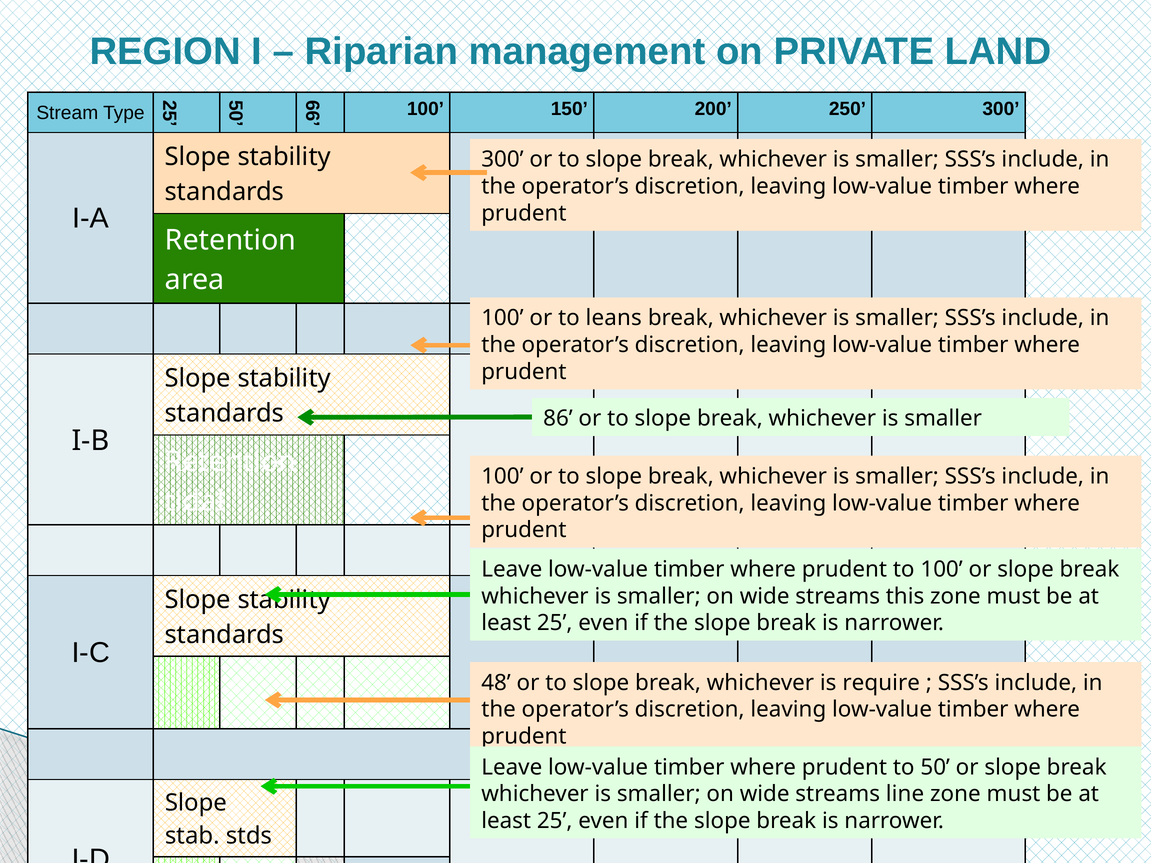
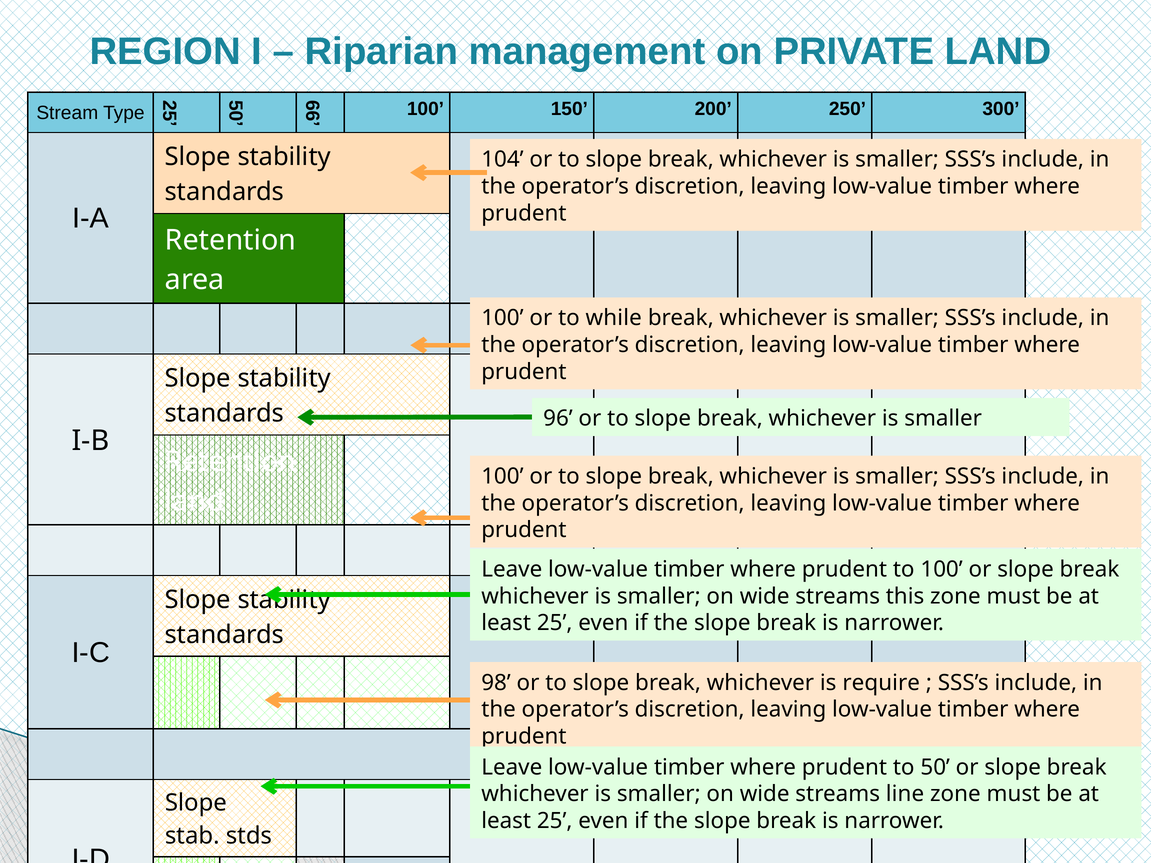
300: 300 -> 104 (502, 160)
leans: leans -> while (614, 318)
86: 86 -> 96 (558, 419)
tidal: tidal -> land (195, 501)
48: 48 -> 98 (496, 683)
